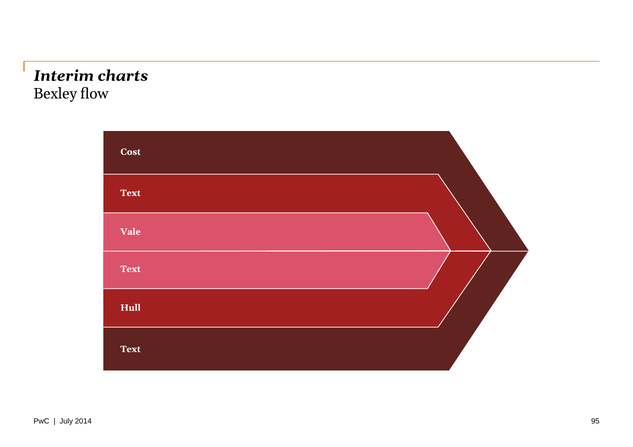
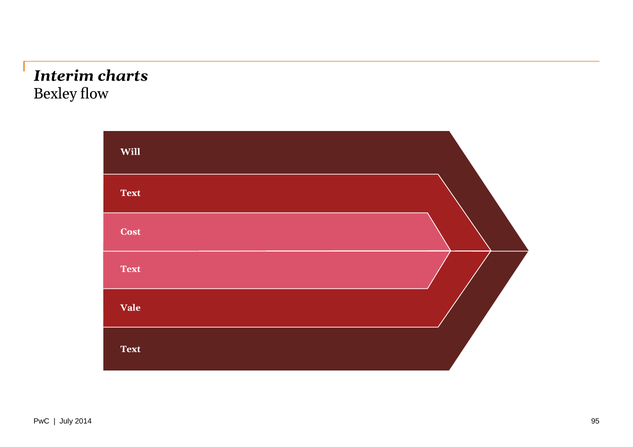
Cost: Cost -> Will (130, 152)
Vale: Vale -> Cost (131, 232)
Hull: Hull -> Vale (131, 308)
